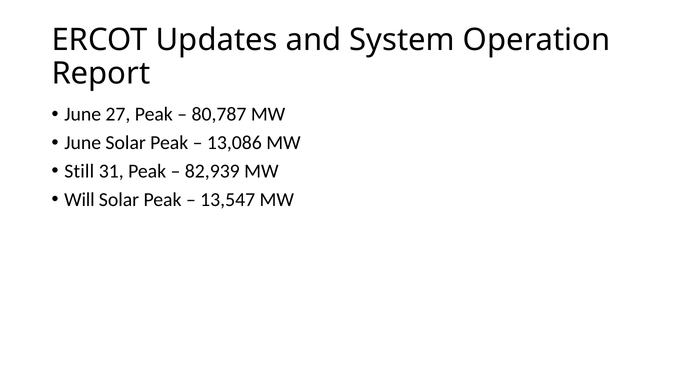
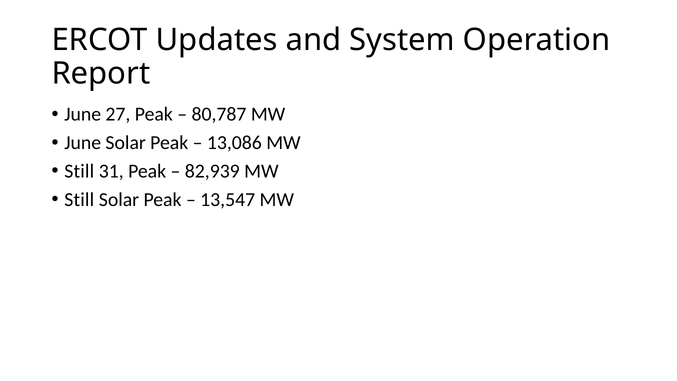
Will: Will -> Still (79, 199)
